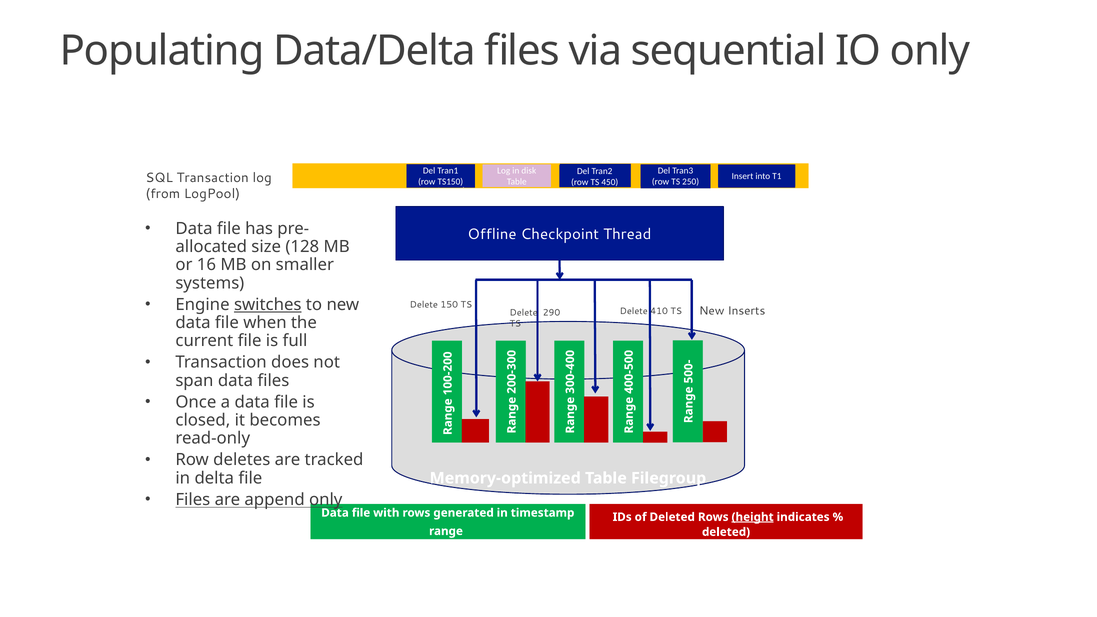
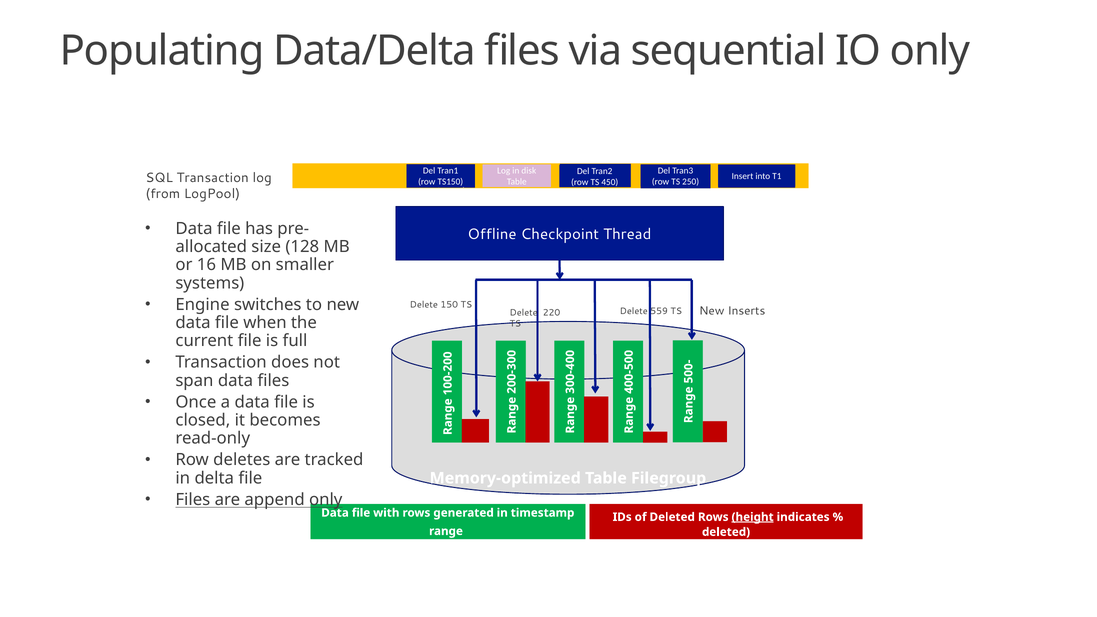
switches underline: present -> none (268, 305)
410: 410 -> 559 (659, 311)
290: 290 -> 220 (552, 313)
